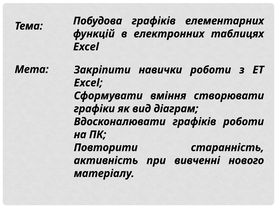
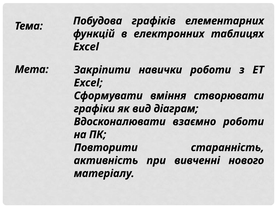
Вдосконалювати графіків: графіків -> взаємно (194, 122)
